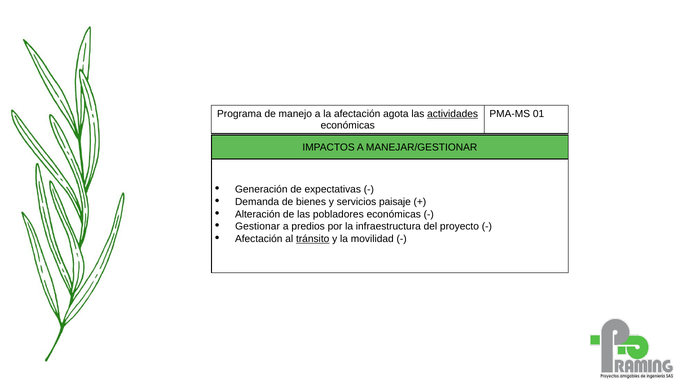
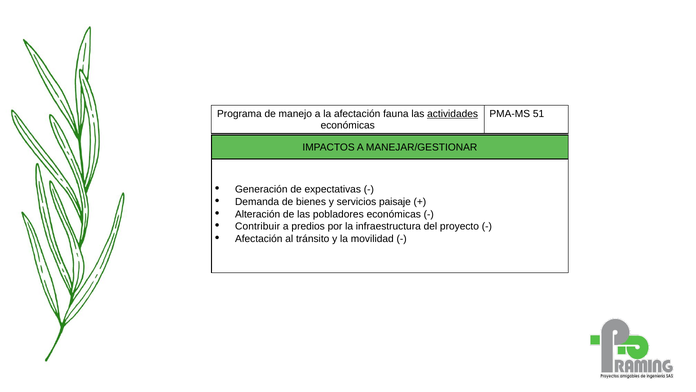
agota: agota -> fauna (396, 114)
01: 01 -> 51 (539, 114)
Gestionar: Gestionar -> Contribuir (258, 226)
tránsito underline: present -> none (313, 239)
